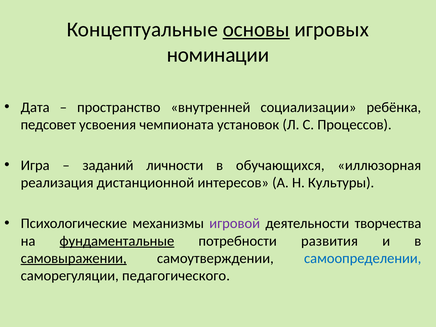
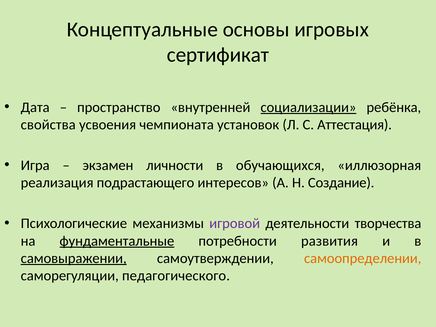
основы underline: present -> none (256, 29)
номинации: номинации -> сертификат (218, 55)
социализации underline: none -> present (308, 107)
педсовет: педсовет -> свойства (48, 125)
Процессов: Процессов -> Аттестация (355, 125)
заданий: заданий -> экзамен (108, 165)
дистанционной: дистанционной -> подрастающего (146, 183)
Культуры: Культуры -> Создание (341, 183)
самоопределении colour: blue -> orange (363, 258)
